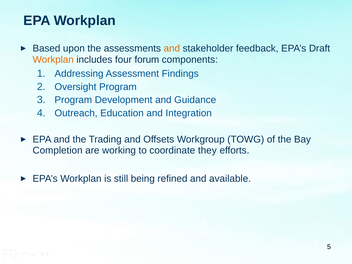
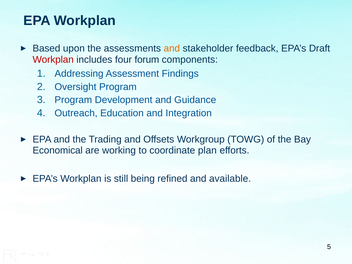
Workplan colour: orange -> red (53, 60)
Completion: Completion -> Economical (58, 150)
they: they -> plan (207, 150)
